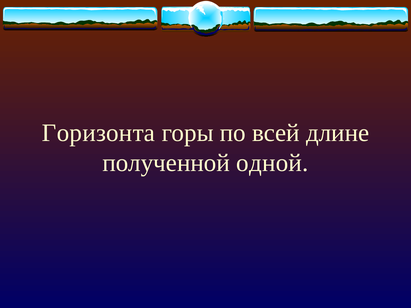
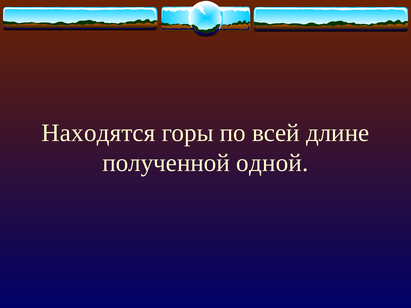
Горизонта: Горизонта -> Находятся (99, 133)
